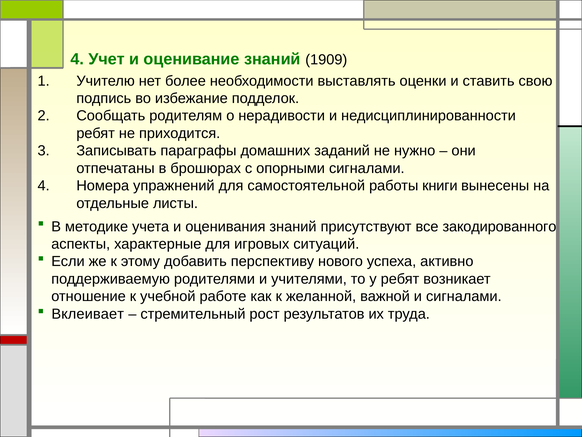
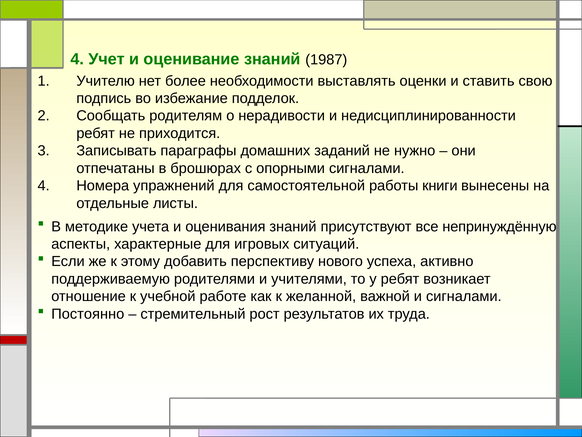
1909: 1909 -> 1987 (326, 60)
закодированного: закодированного -> непринуждённую (499, 226)
Вклеивает: Вклеивает -> Постоянно (88, 314)
